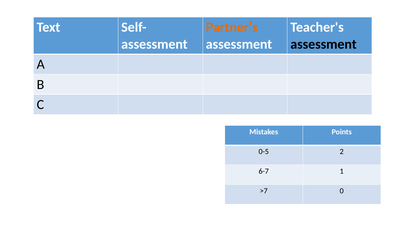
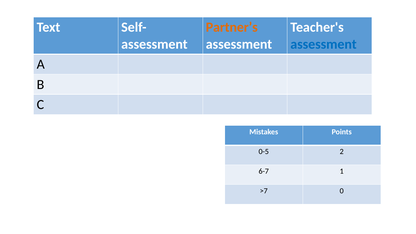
assessment colour: black -> blue (324, 44)
